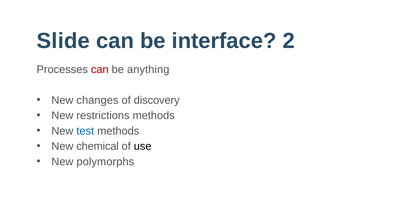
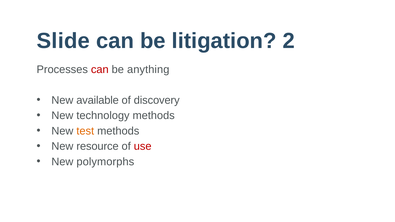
interface: interface -> litigation (224, 41)
changes: changes -> available (98, 100)
restrictions: restrictions -> technology (103, 116)
test colour: blue -> orange (85, 131)
chemical: chemical -> resource (98, 146)
use colour: black -> red (143, 146)
